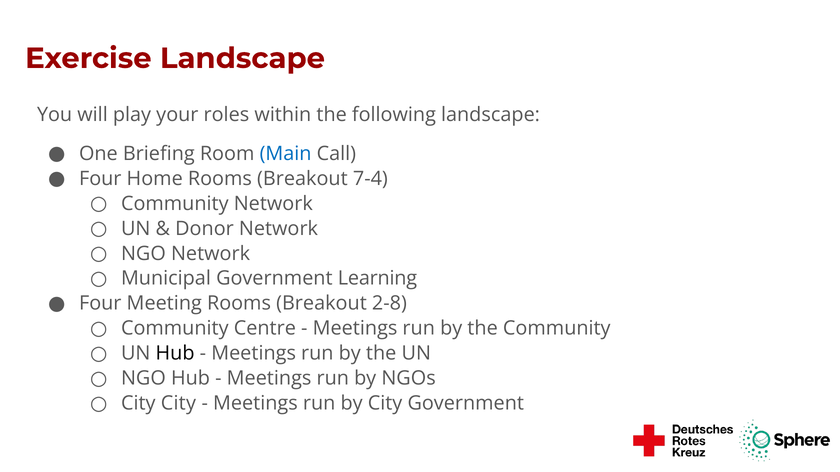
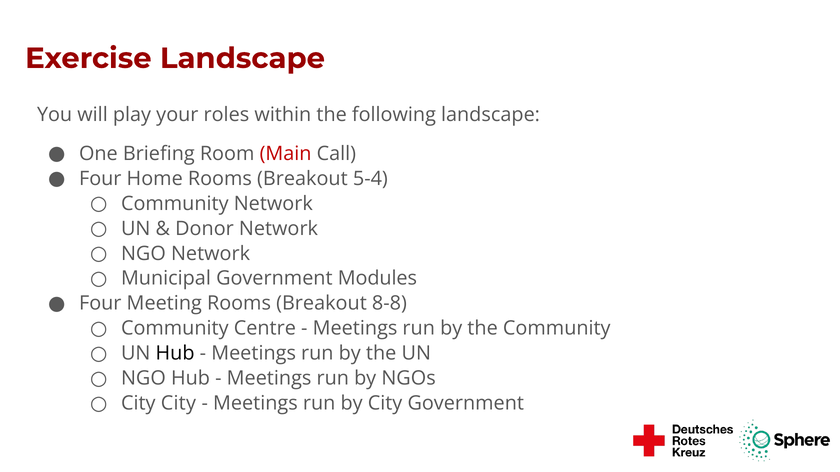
Main colour: blue -> red (286, 154)
7-4: 7-4 -> 5-4 (370, 179)
Learning: Learning -> Modules (377, 279)
2-8: 2-8 -> 8-8 (389, 304)
